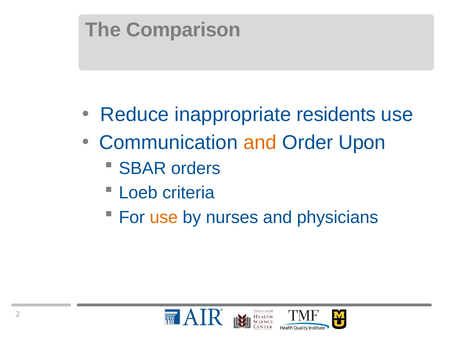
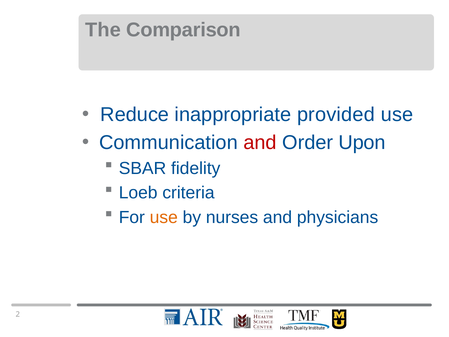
residents: residents -> provided (336, 114)
and colour: orange -> red (260, 142)
orders: orders -> fidelity (196, 168)
